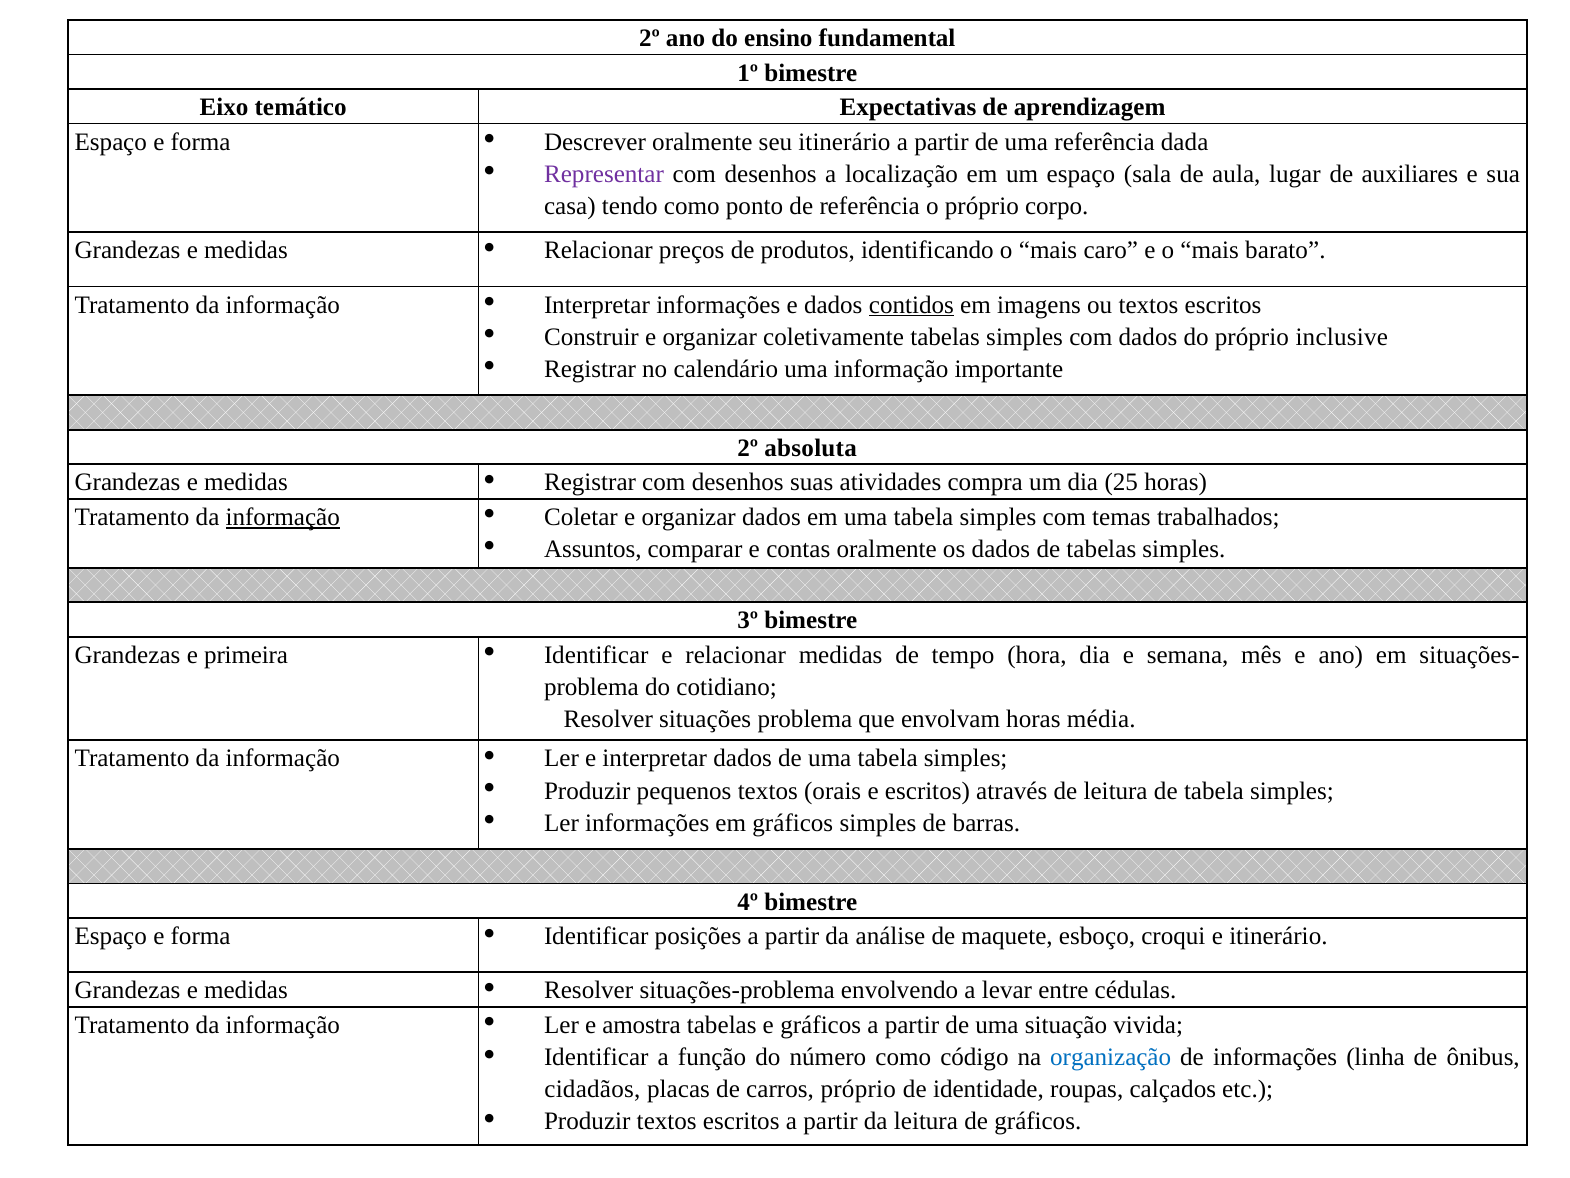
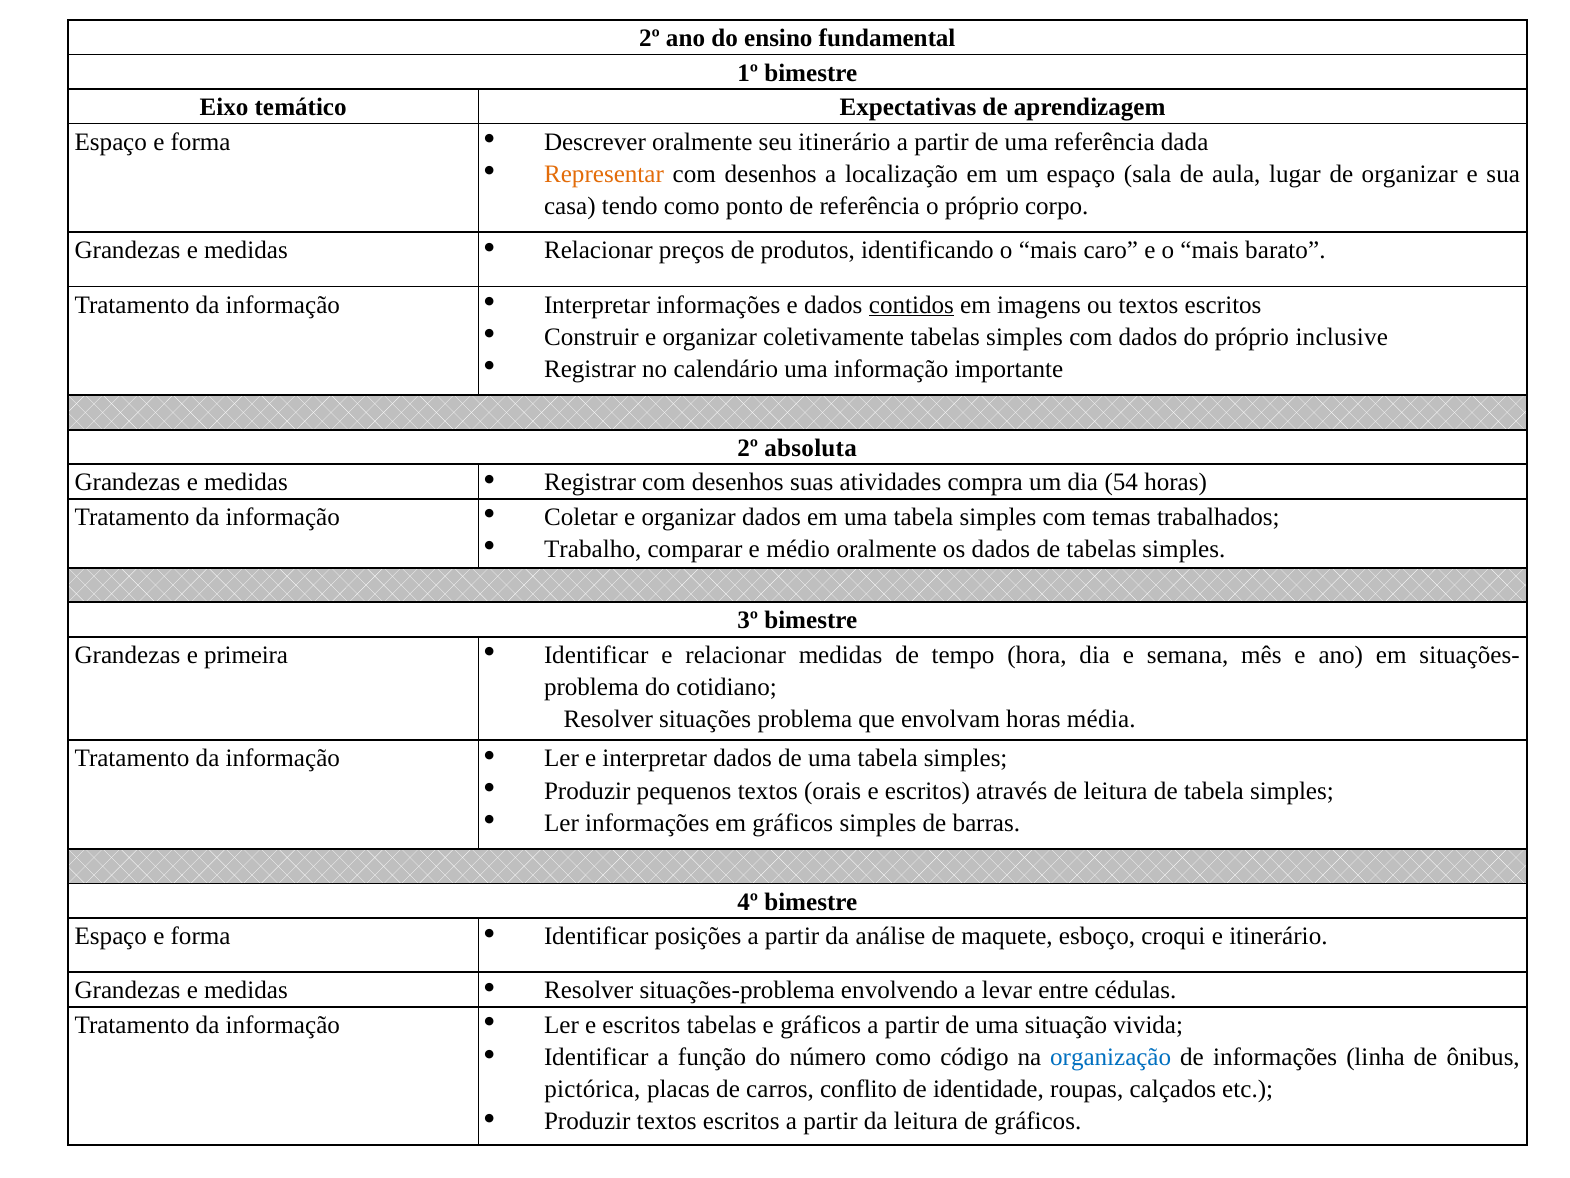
Representar colour: purple -> orange (604, 174)
de auxiliares: auxiliares -> organizar (1410, 174)
25: 25 -> 54 (1121, 482)
informação underline: present -> none (283, 517)
Assuntos: Assuntos -> Trabalho (593, 549)
contas: contas -> médio (798, 549)
Ler e amostra: amostra -> escritos (641, 1025)
cidadãos: cidadãos -> pictórica (592, 1089)
carros próprio: próprio -> conflito (858, 1089)
